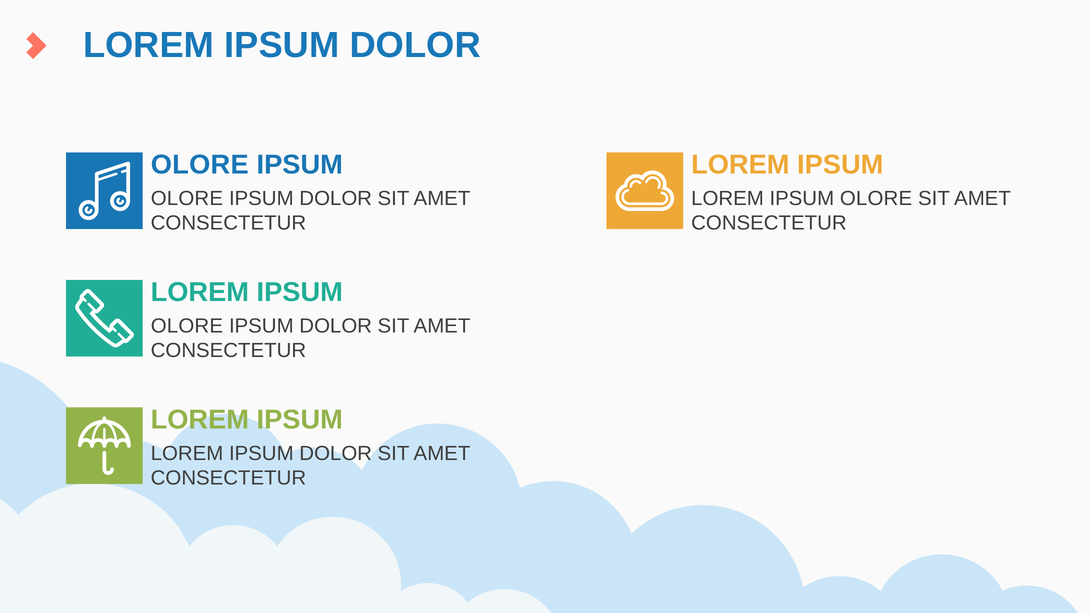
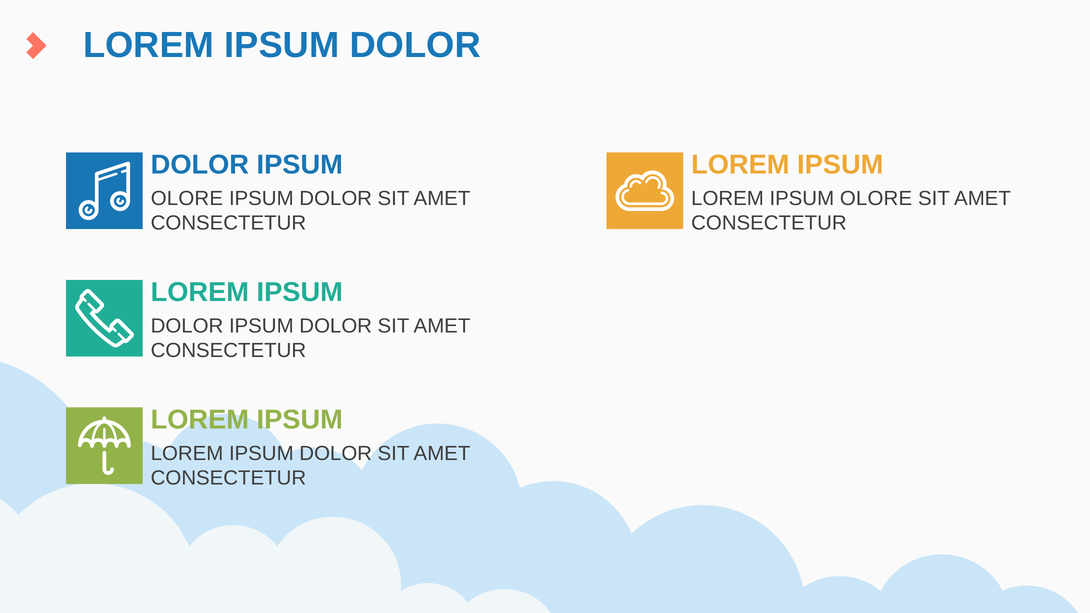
OLORE: OLORE -> DOLOR (200, 165)
OLORE: OLORE -> DOLOR (187, 326)
